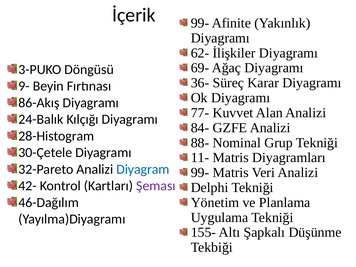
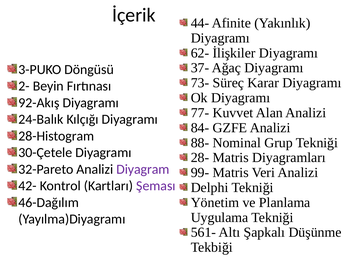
99-: 99- -> 44- (200, 23)
69-: 69- -> 37- (200, 68)
36-: 36- -> 73- (200, 83)
9-: 9- -> 2- (24, 86)
86-Akış: 86-Akış -> 92-Akış (39, 103)
11-: 11- -> 28- (200, 158)
Diyagram colour: blue -> purple (143, 169)
155-: 155- -> 561- (203, 232)
